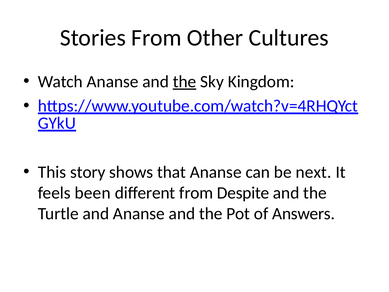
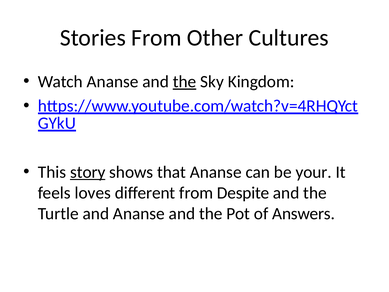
story underline: none -> present (88, 172)
next: next -> your (314, 172)
been: been -> loves (93, 193)
